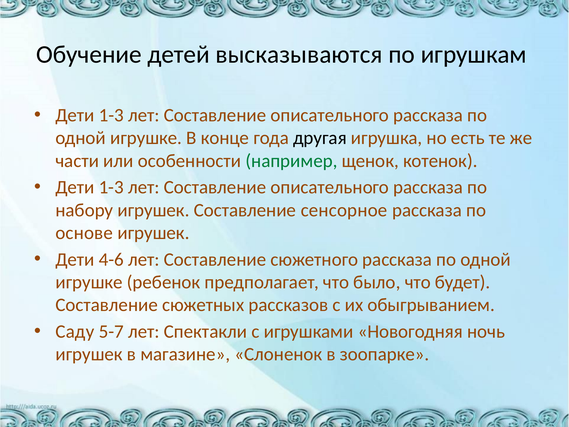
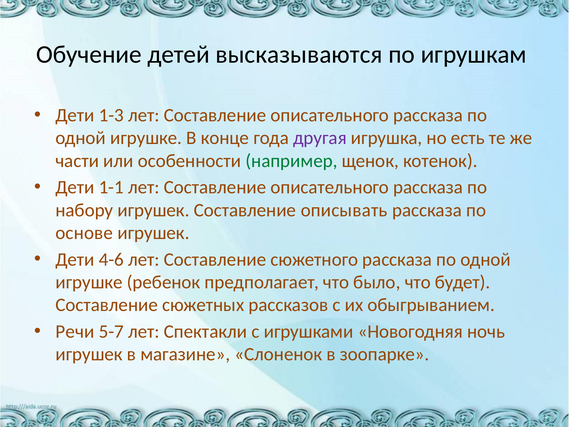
другая colour: black -> purple (320, 138)
1-3: 1-3 -> 1-1 (111, 187)
сенсорное: сенсорное -> описывать (344, 210)
Саду: Саду -> Речи (75, 331)
